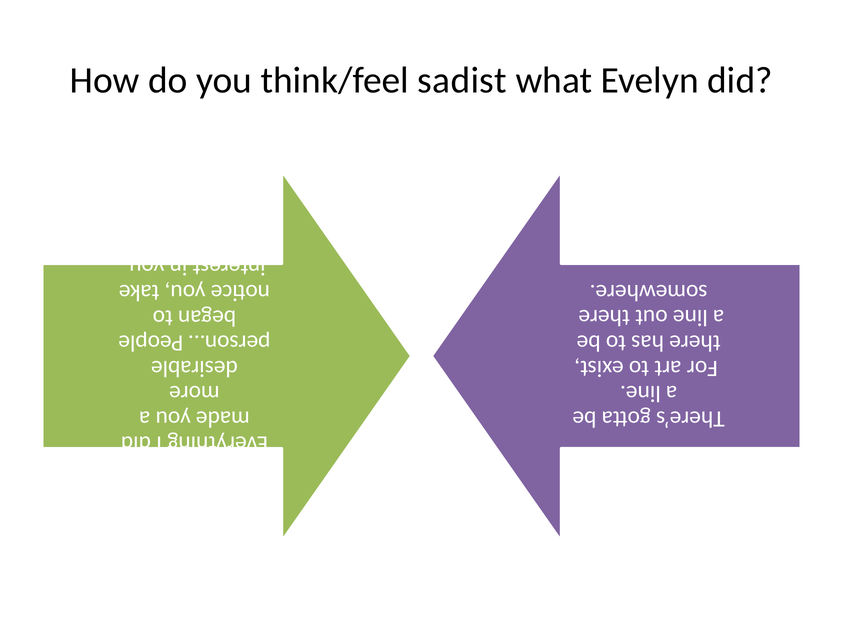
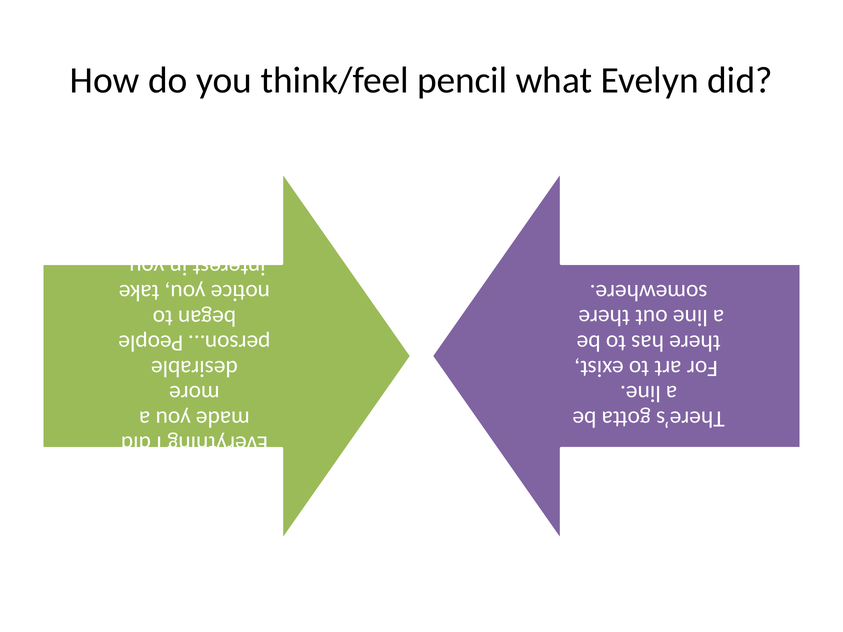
sadist: sadist -> pencil (462, 81)
